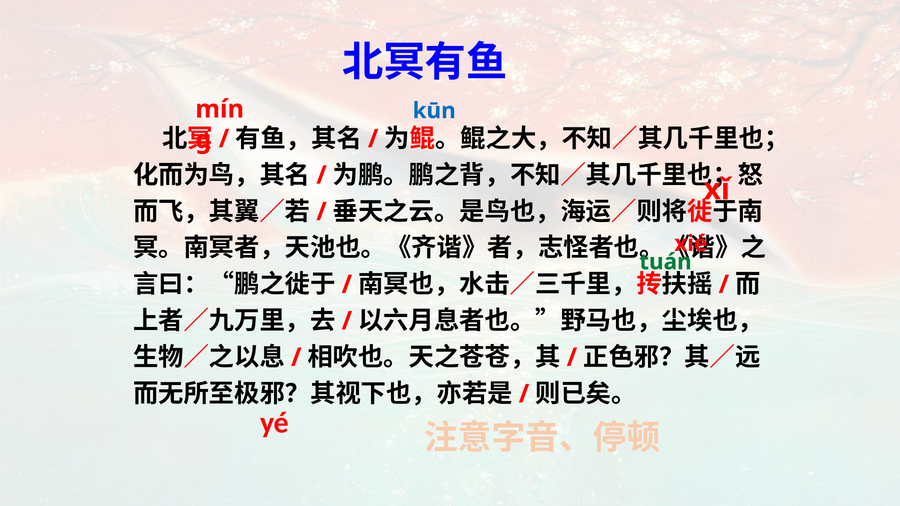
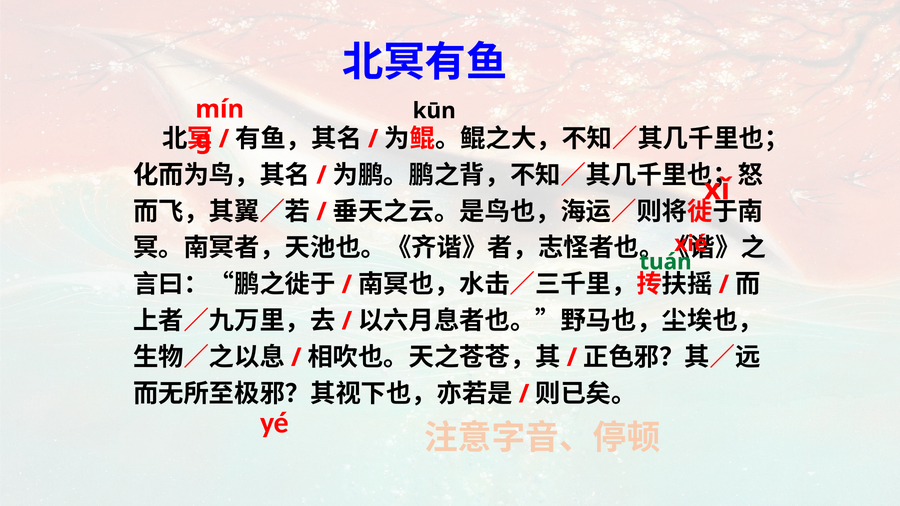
kūn colour: blue -> black (434, 111)
